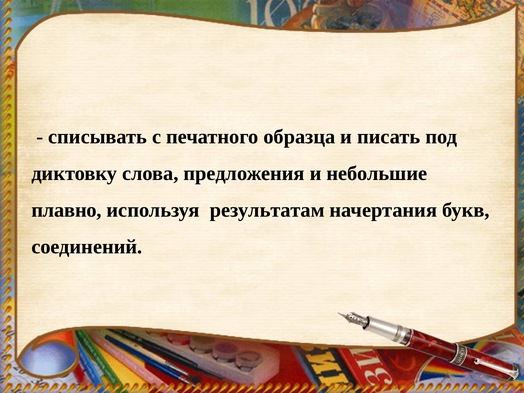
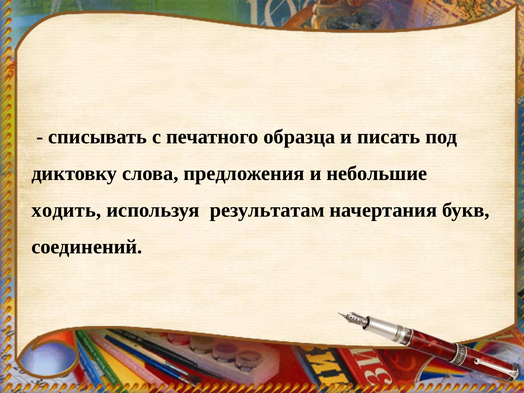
плавно: плавно -> ходить (66, 210)
